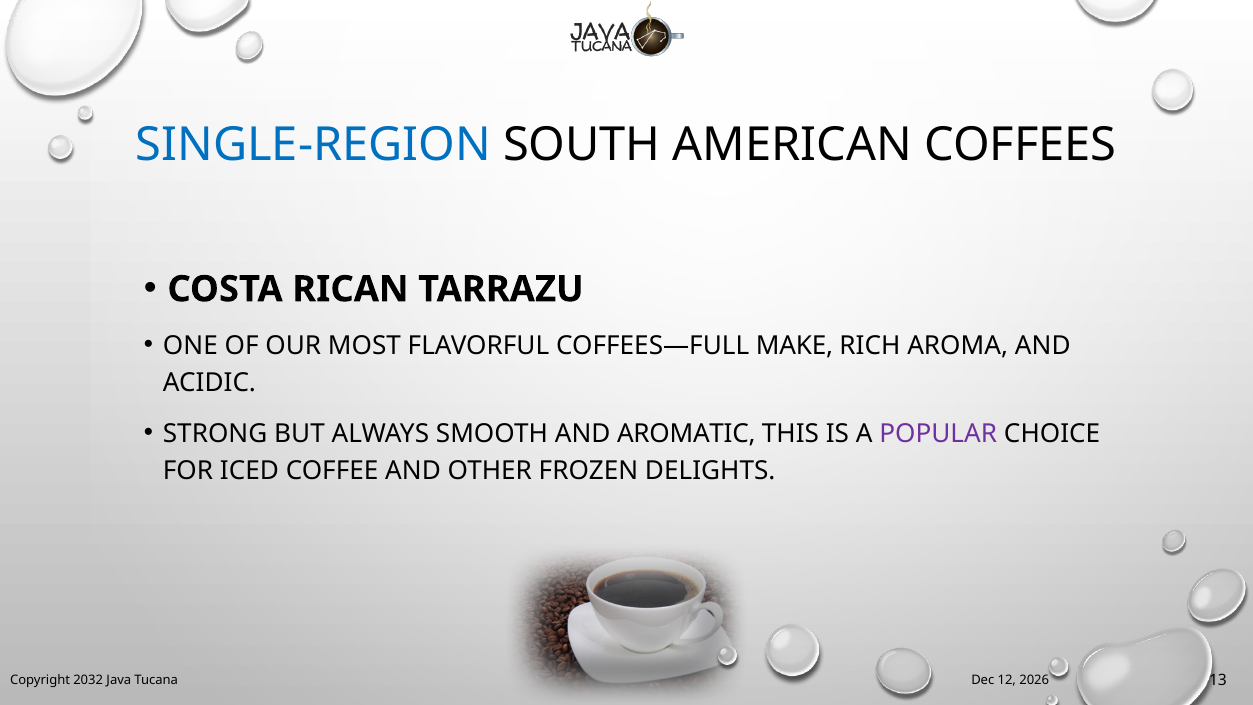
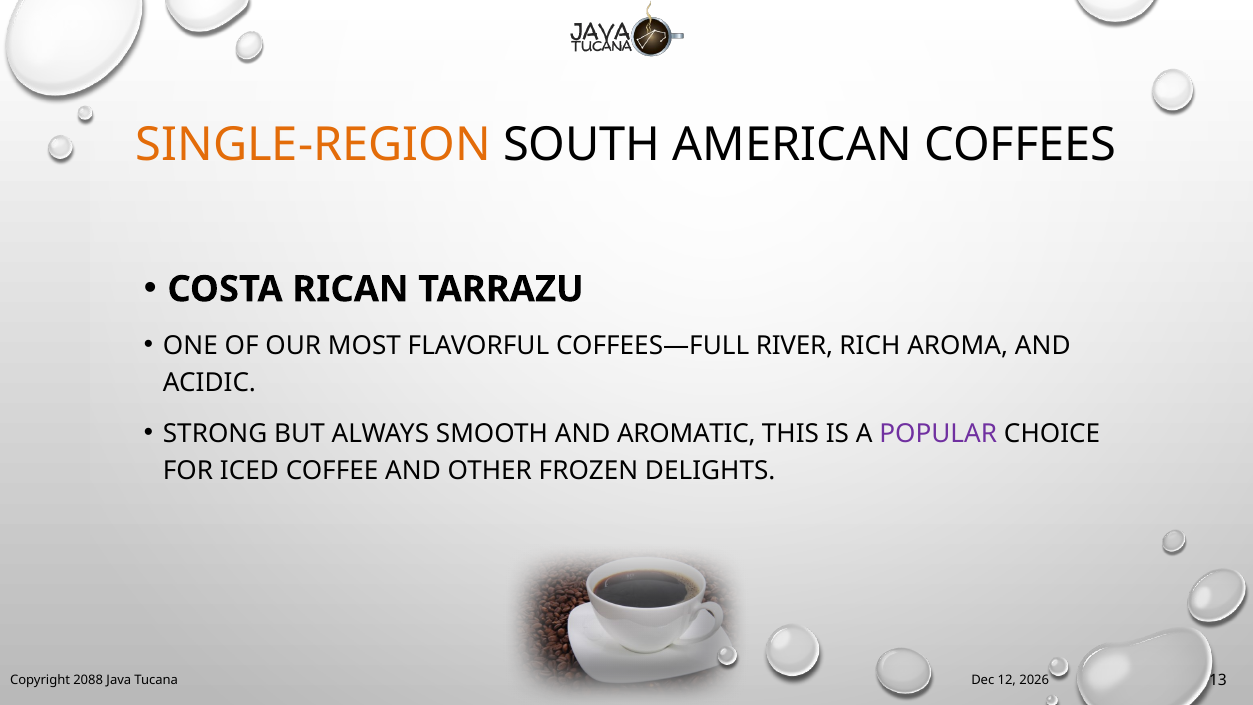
SINGLE-REGION colour: blue -> orange (313, 145)
MAKE: MAKE -> RIVER (795, 345)
2032: 2032 -> 2088 (88, 680)
